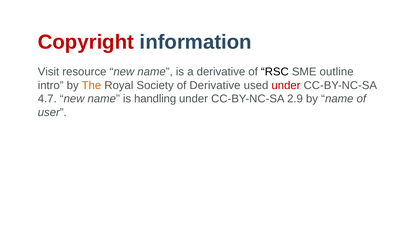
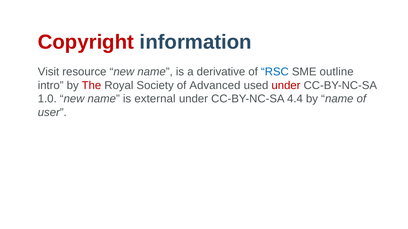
RSC colour: black -> blue (275, 72)
The colour: orange -> red (91, 86)
of Derivative: Derivative -> Advanced (215, 86)
4.7: 4.7 -> 1.0 (47, 99)
handling: handling -> external (155, 99)
2.9: 2.9 -> 4.4 (295, 99)
